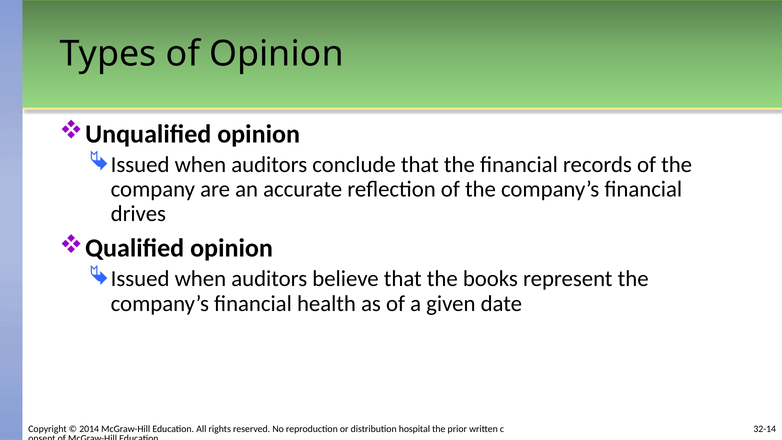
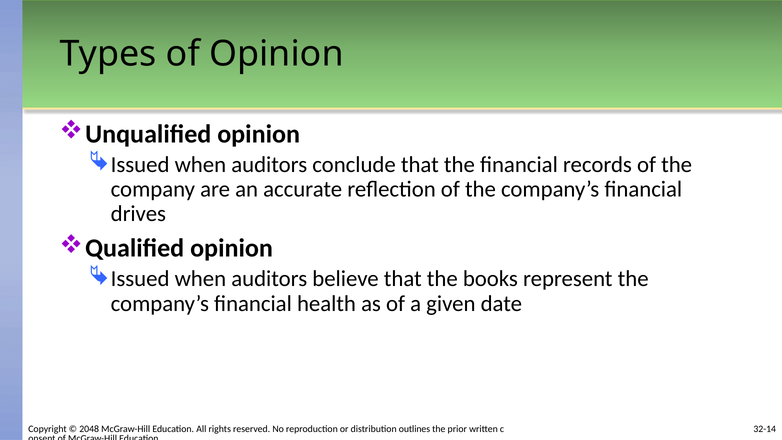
2014: 2014 -> 2048 (89, 429)
hospital: hospital -> outlines (414, 429)
